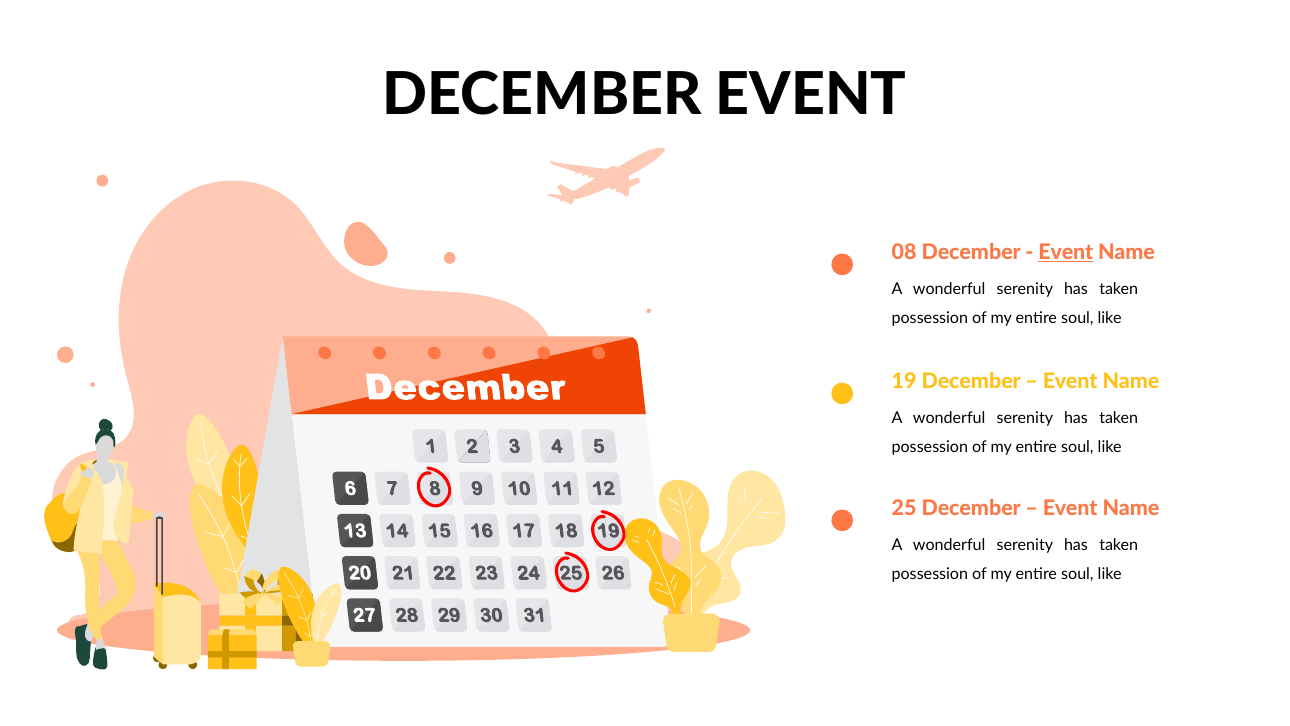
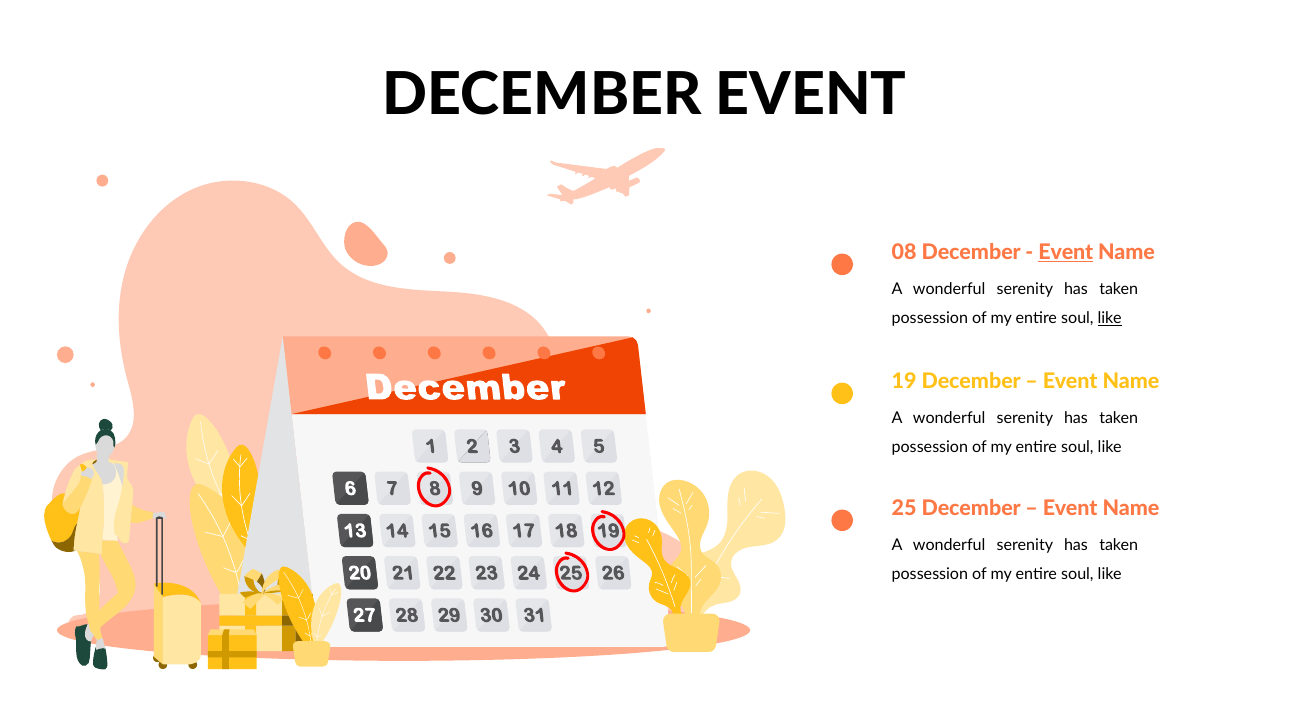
like underline: none -> present (1110, 318)
